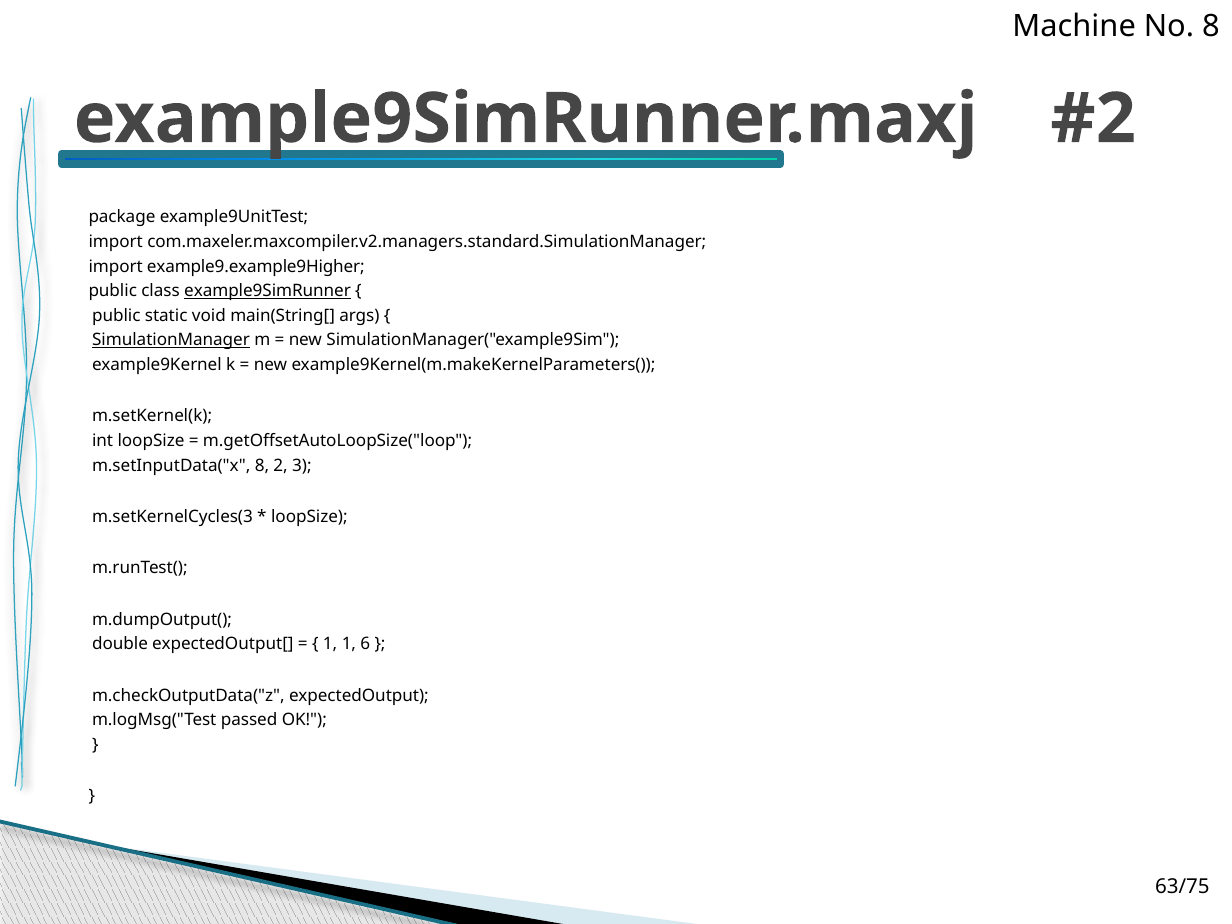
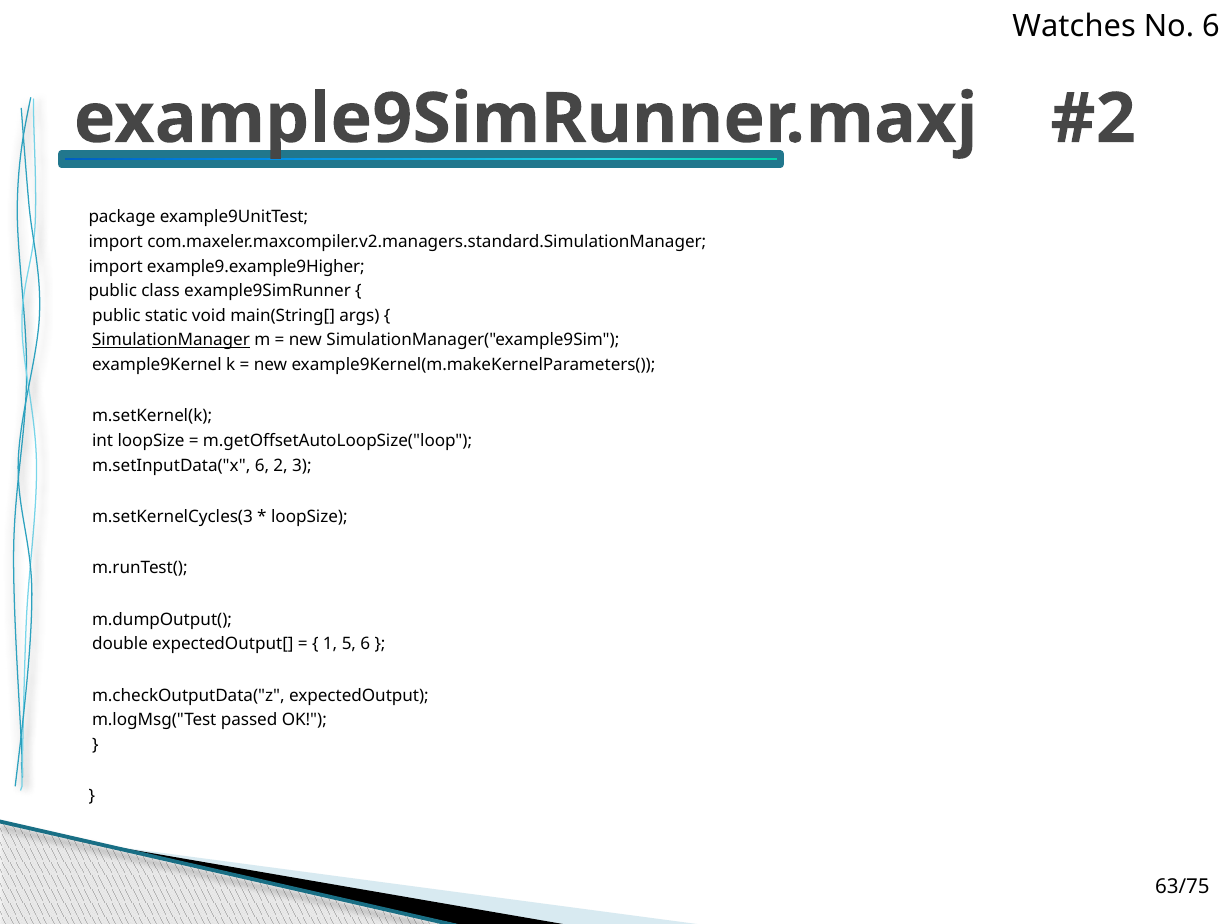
Machine: Machine -> Watches (1074, 27)
No 8: 8 -> 6 (1211, 27)
example9SimRunner underline: present -> none (268, 291)
m.setInputData("x 8: 8 -> 6 (262, 466)
1 1: 1 -> 5 (349, 644)
